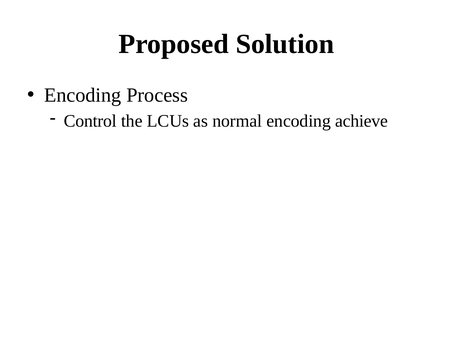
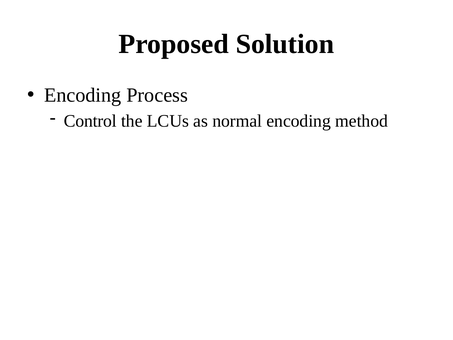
achieve: achieve -> method (362, 121)
